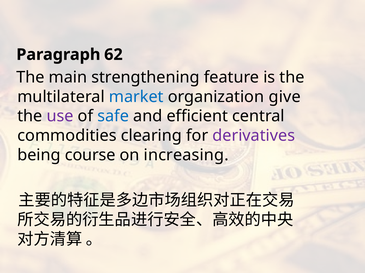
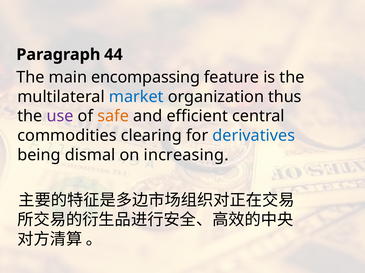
62: 62 -> 44 (113, 55)
strengthening: strengthening -> encompassing (146, 77)
give: give -> thus (285, 97)
safe colour: blue -> orange (113, 116)
derivatives colour: purple -> blue (254, 136)
course: course -> dismal (90, 155)
